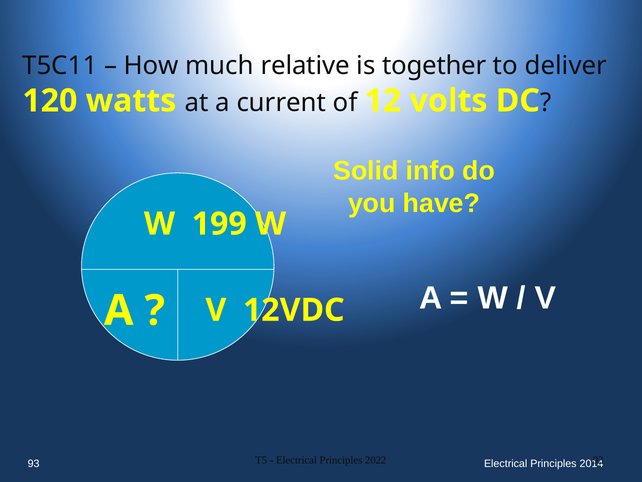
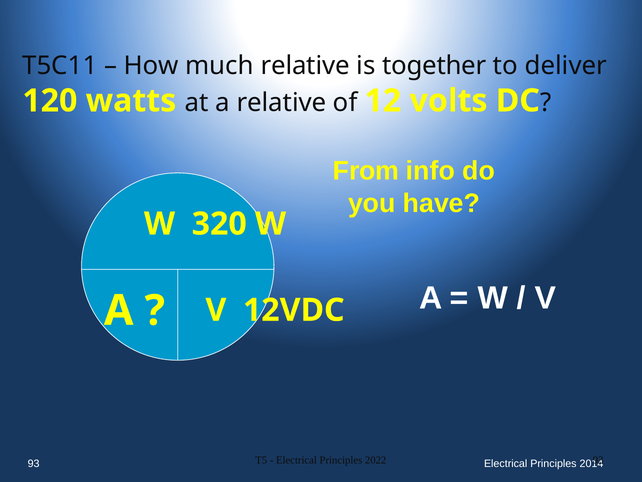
a current: current -> relative (281, 103)
Solid: Solid -> From (366, 171)
199: 199 -> 320 (219, 224)
